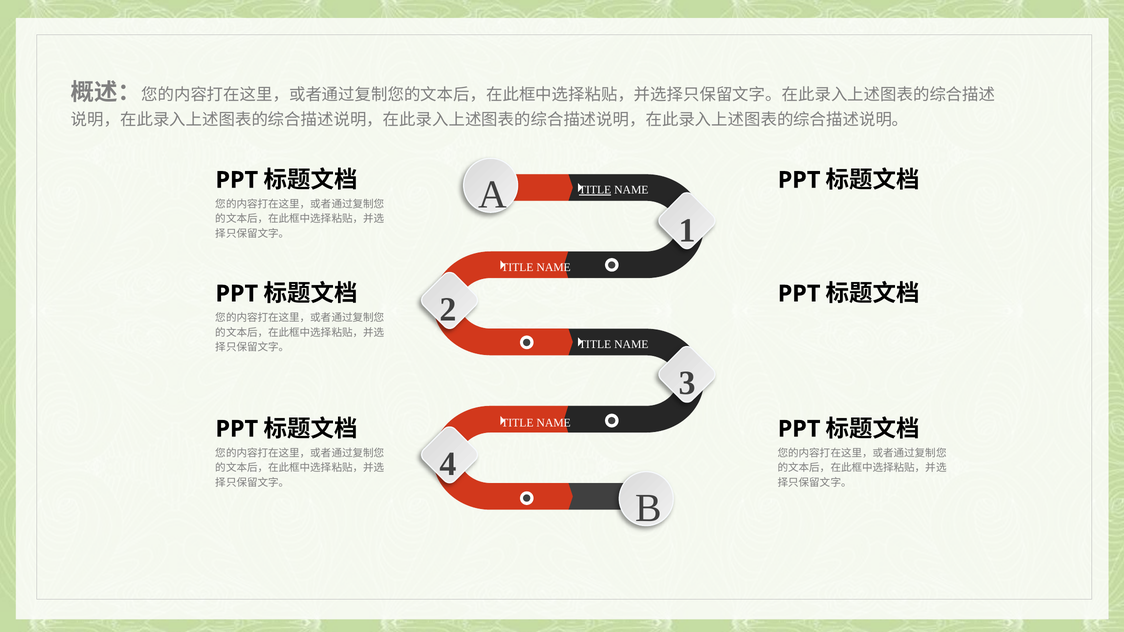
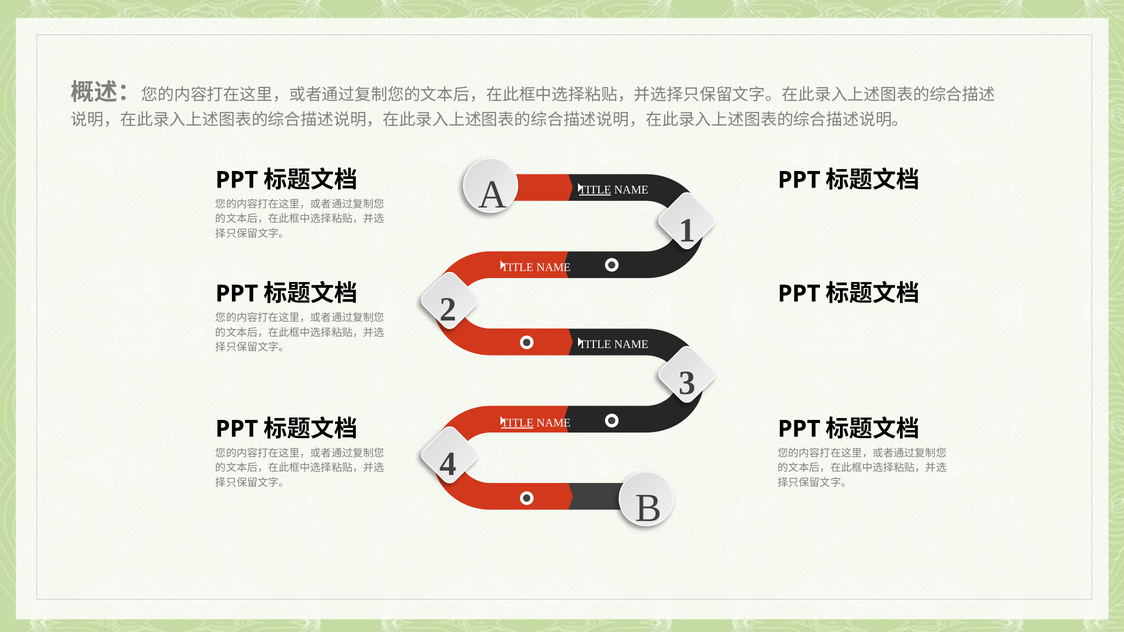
TITLE underline: none -> present (517, 423)
